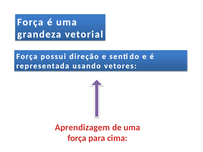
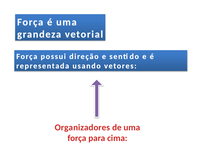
Aprendizagem: Aprendizagem -> Organizadores (82, 128)
